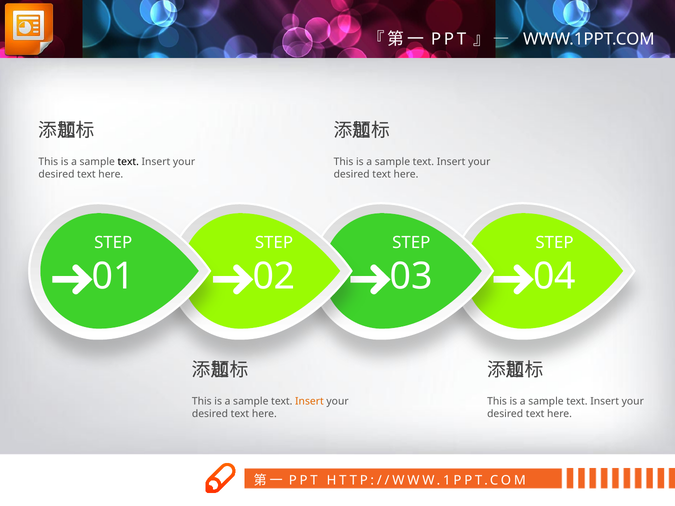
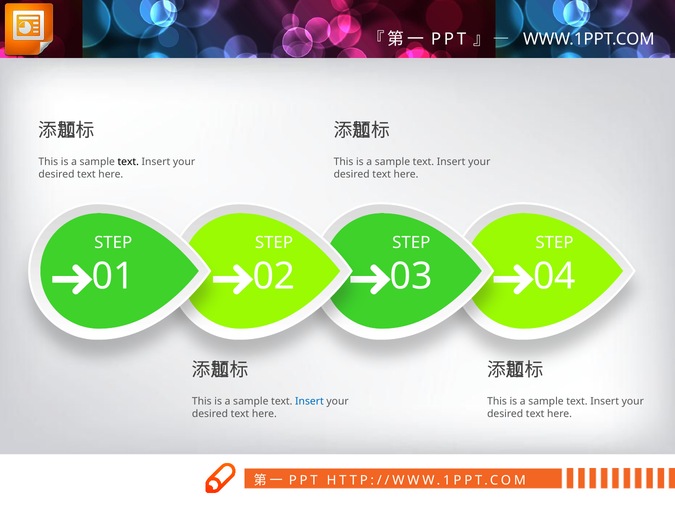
Insert colour: orange -> blue (309, 402)
